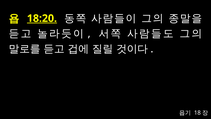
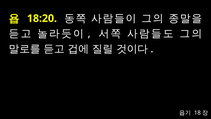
18:20 underline: present -> none (42, 18)
